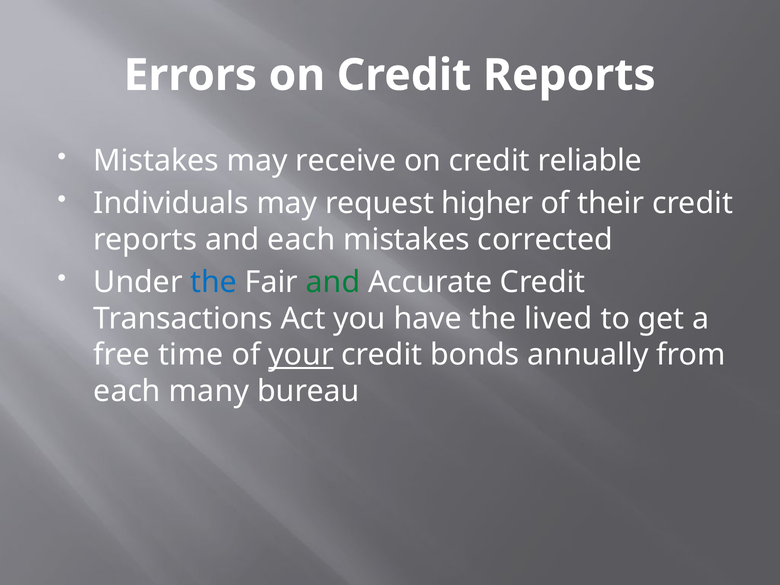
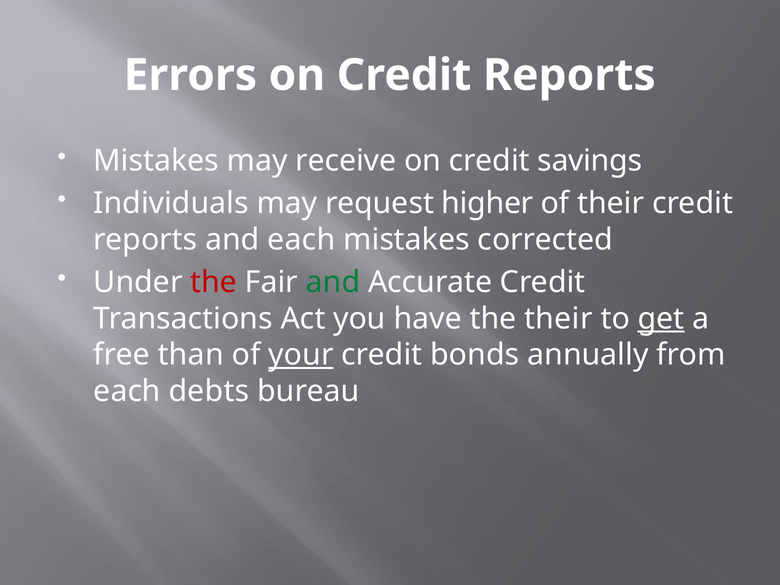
reliable: reliable -> savings (590, 161)
the colour: blue -> red (214, 282)
the lived: lived -> their (558, 319)
get underline: none -> present (661, 319)
time: time -> than (191, 355)
many: many -> debts (209, 391)
